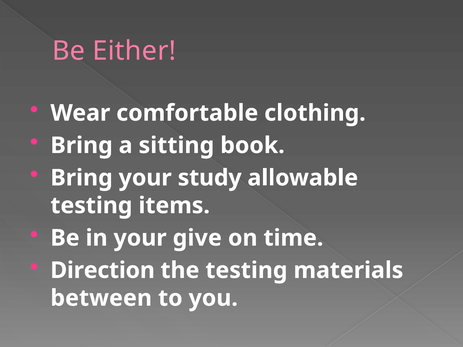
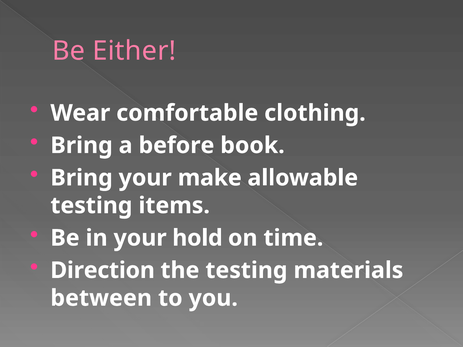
sitting: sitting -> before (176, 146)
study: study -> make (210, 178)
give: give -> hold (197, 238)
